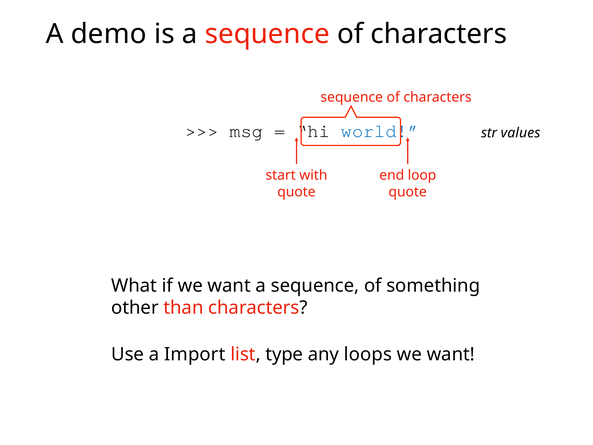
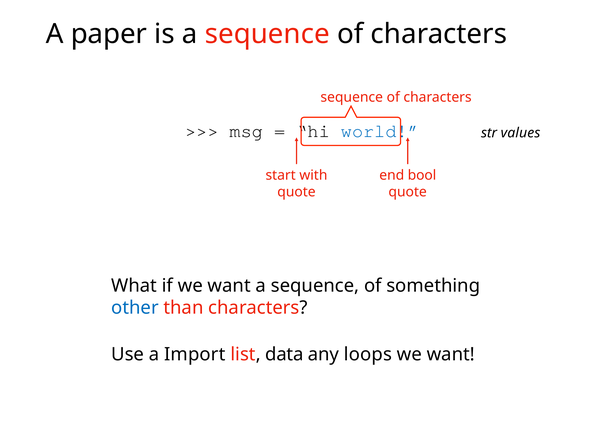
demo: demo -> paper (109, 34)
loop: loop -> bool (422, 175)
other colour: black -> blue (135, 308)
type: type -> data (284, 354)
